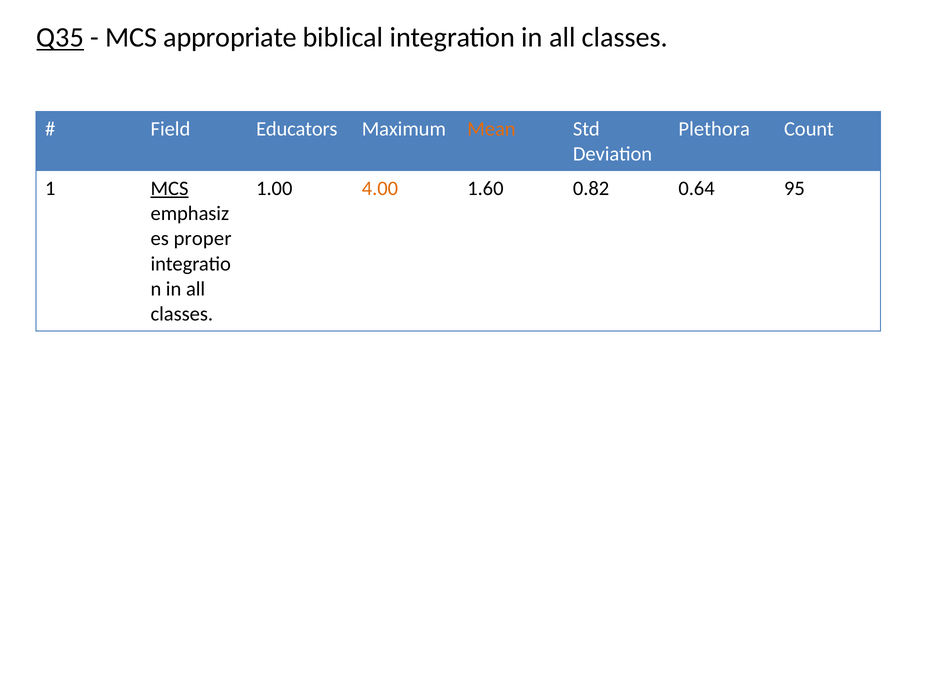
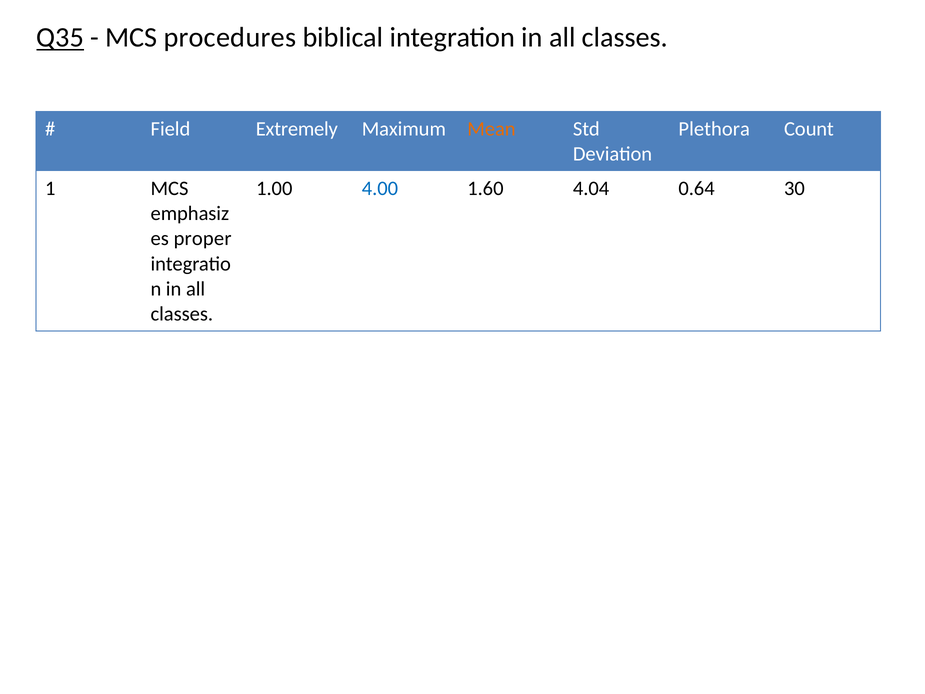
appropriate: appropriate -> procedures (230, 38)
Educators: Educators -> Extremely (297, 129)
MCS underline: present -> none (170, 188)
4.00 colour: orange -> blue (380, 188)
0.82: 0.82 -> 4.04 (591, 188)
95: 95 -> 30 (794, 188)
